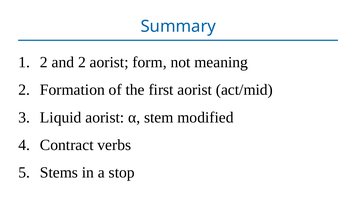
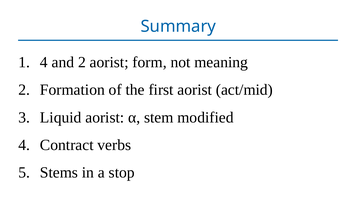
1 2: 2 -> 4 (44, 62)
